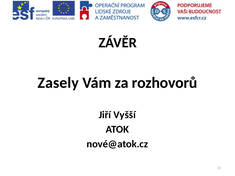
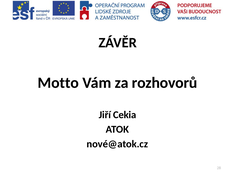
Zasely: Zasely -> Motto (58, 83)
Vyšší: Vyšší -> Cekia (125, 115)
